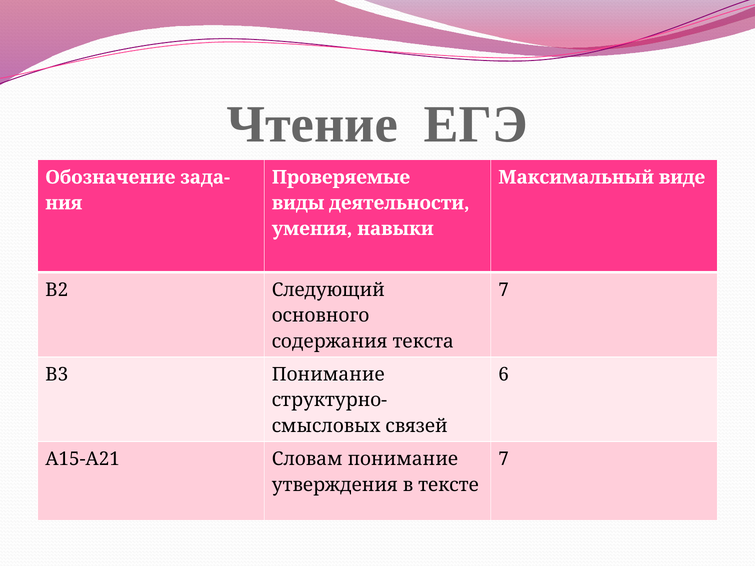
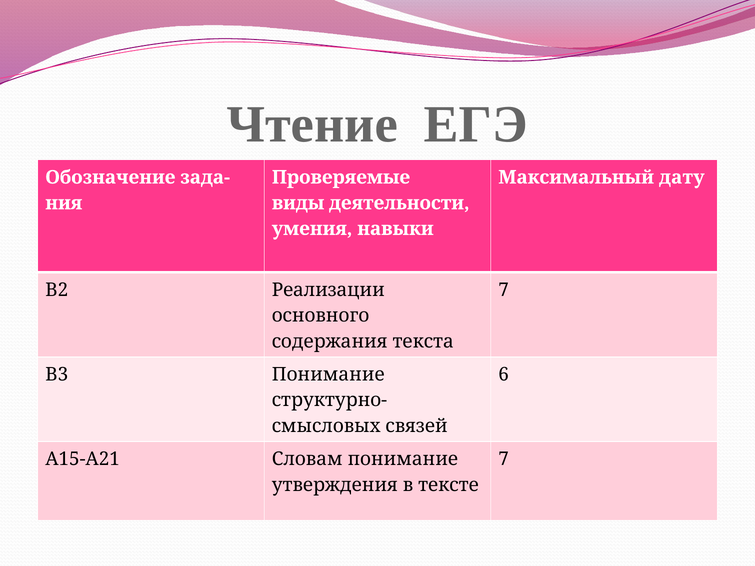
виде: виде -> дату (682, 177)
Следующий: Следующий -> Реализации (328, 290)
